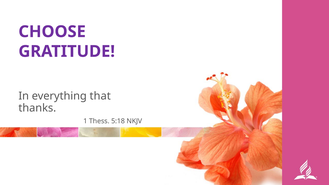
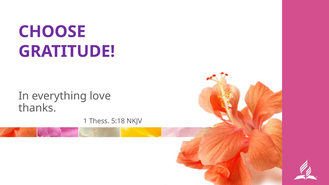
that: that -> love (100, 96)
